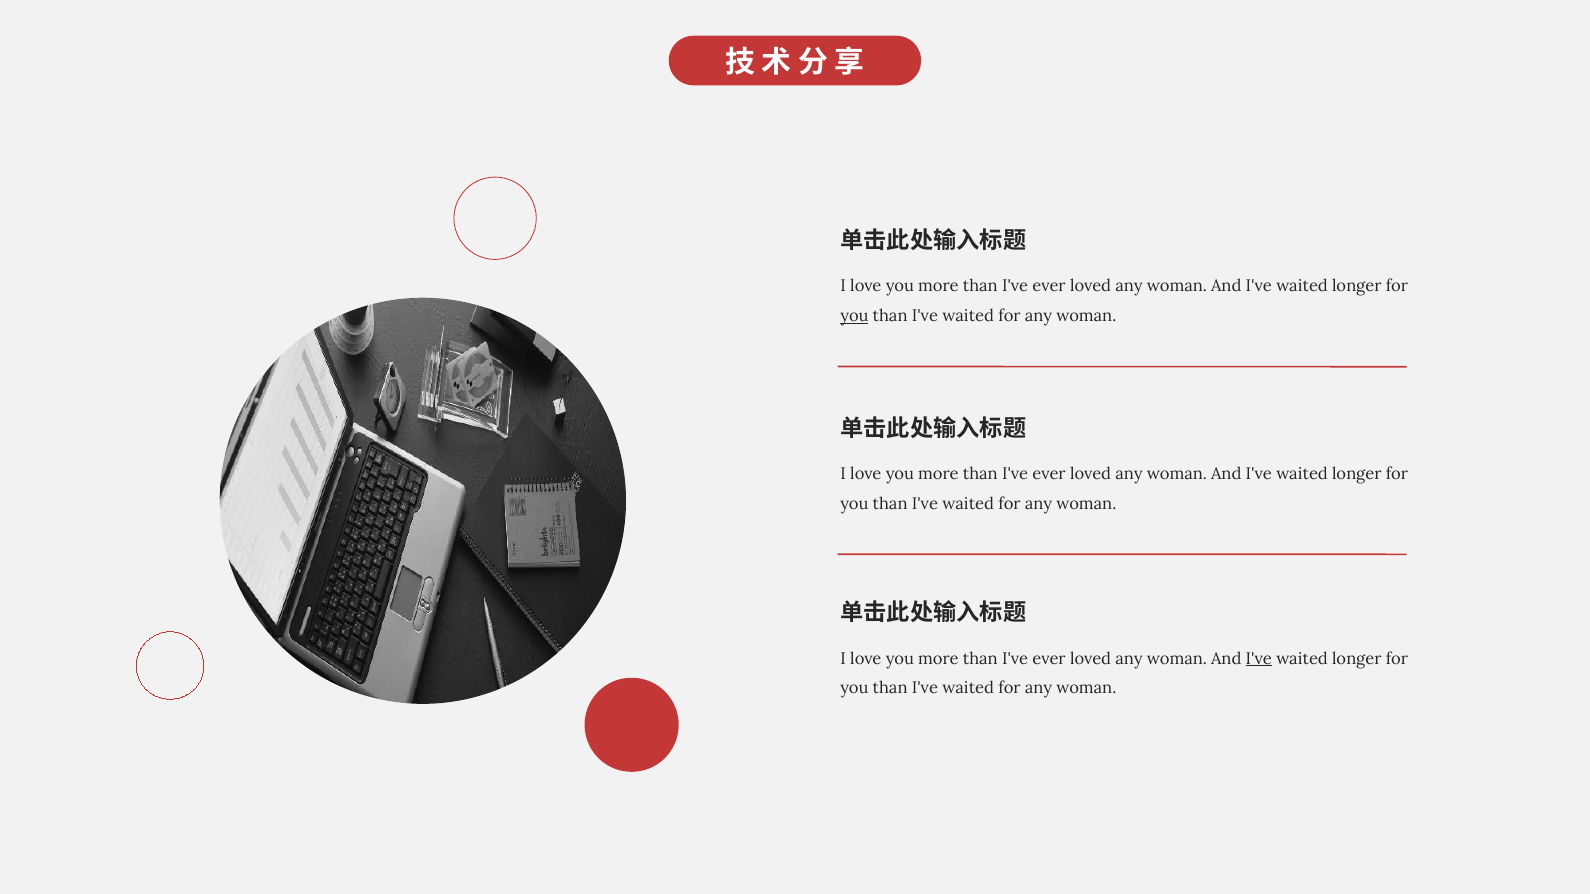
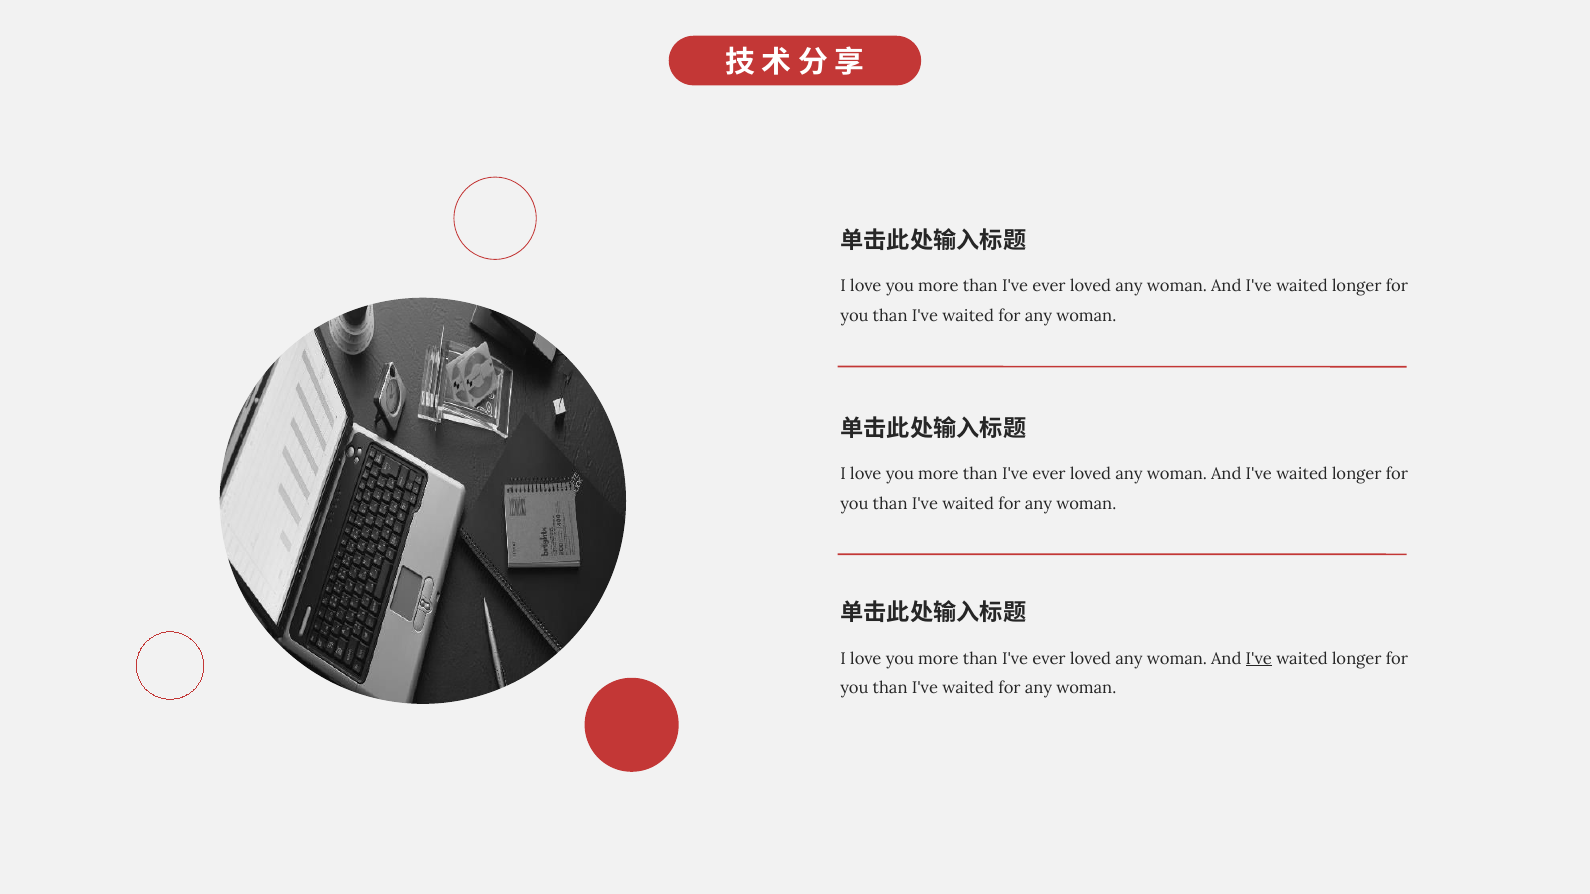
you underline: present -> none (855, 316)
